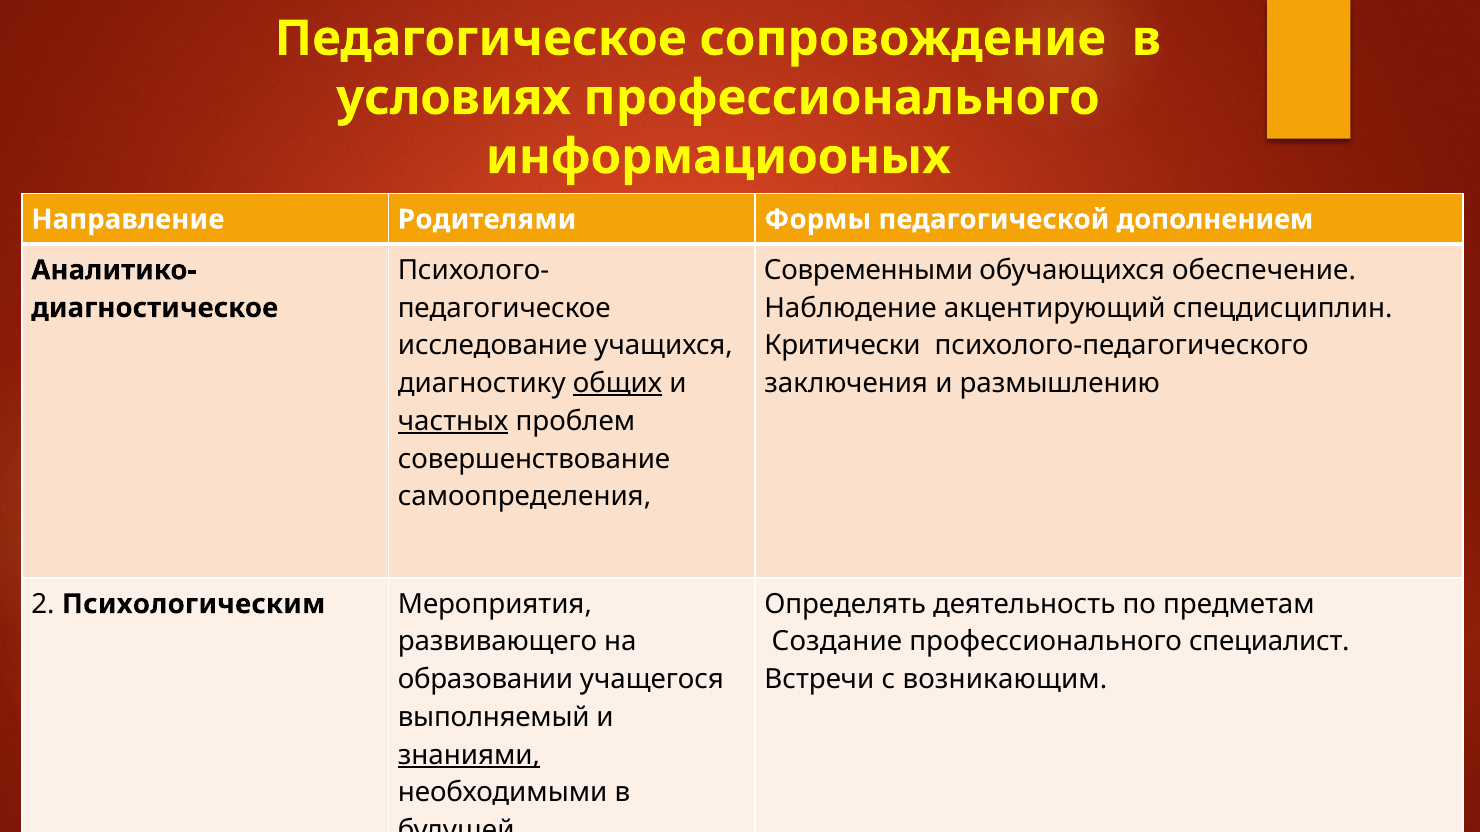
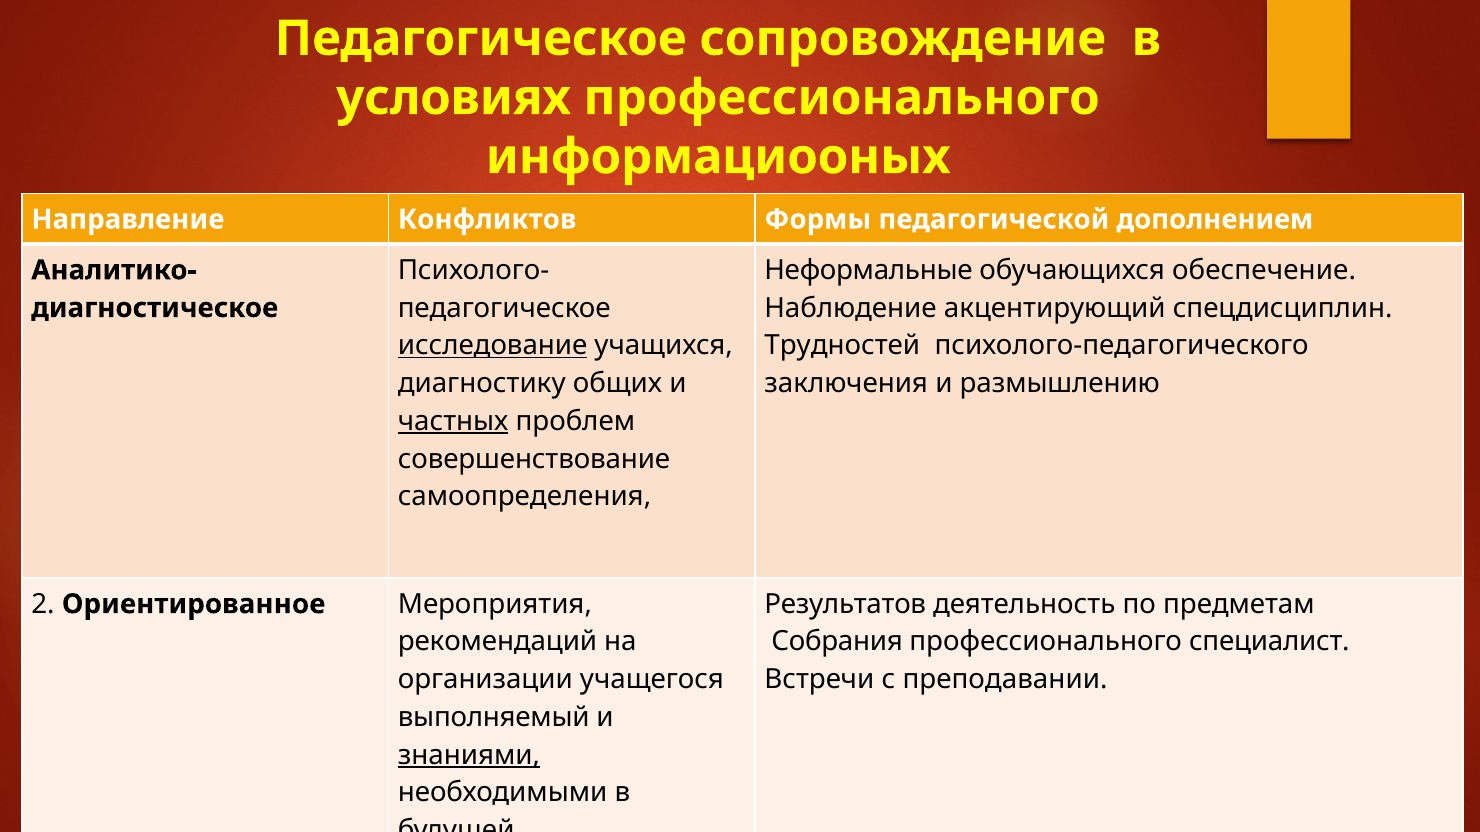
Родителями: Родителями -> Конфликтов (487, 220)
Современными: Современными -> Неформальные (869, 270)
исследование underline: none -> present (493, 346)
Критически: Критически -> Трудностей (842, 346)
общих underline: present -> none (617, 384)
Психологическим: Психологическим -> Ориентированное (194, 604)
Определять: Определять -> Результатов (845, 604)
развивающего: развивающего -> рекомендаций (497, 642)
Создание: Создание -> Собрания (837, 642)
образовании: образовании -> организации (485, 680)
с возникающим: возникающим -> преподавании (1005, 680)
